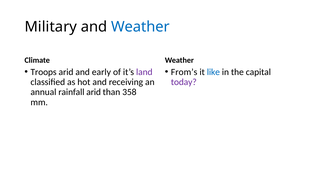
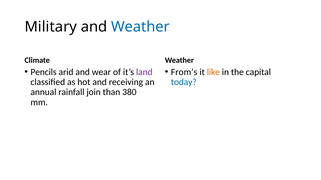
Troops: Troops -> Pencils (44, 72)
early: early -> wear (101, 72)
like colour: blue -> orange (213, 72)
today colour: purple -> blue (184, 82)
rainfall arid: arid -> join (94, 92)
358: 358 -> 380 (129, 92)
